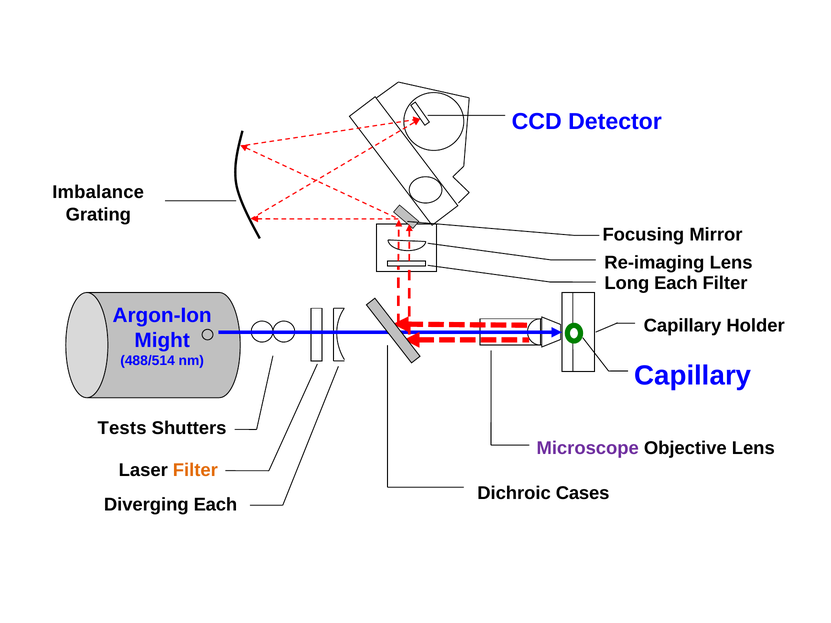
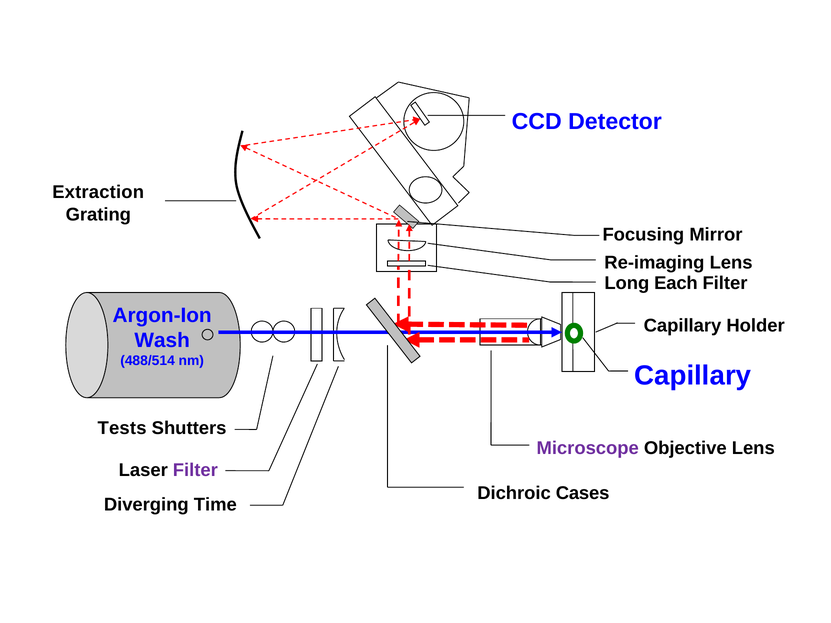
Imbalance: Imbalance -> Extraction (98, 192)
Might: Might -> Wash (162, 341)
Filter colour: orange -> purple (195, 470)
Diverging Each: Each -> Time (215, 505)
